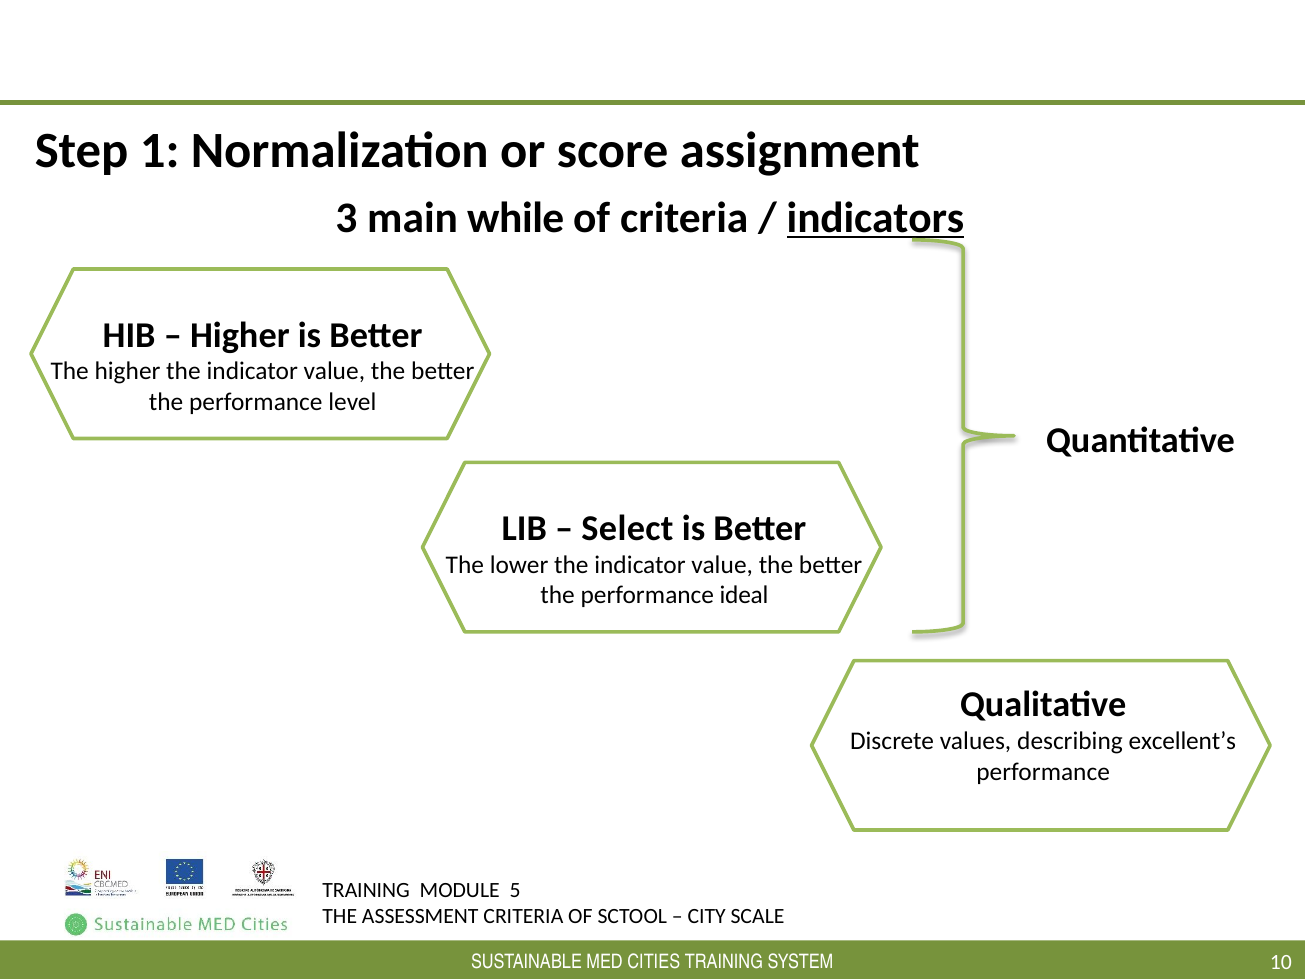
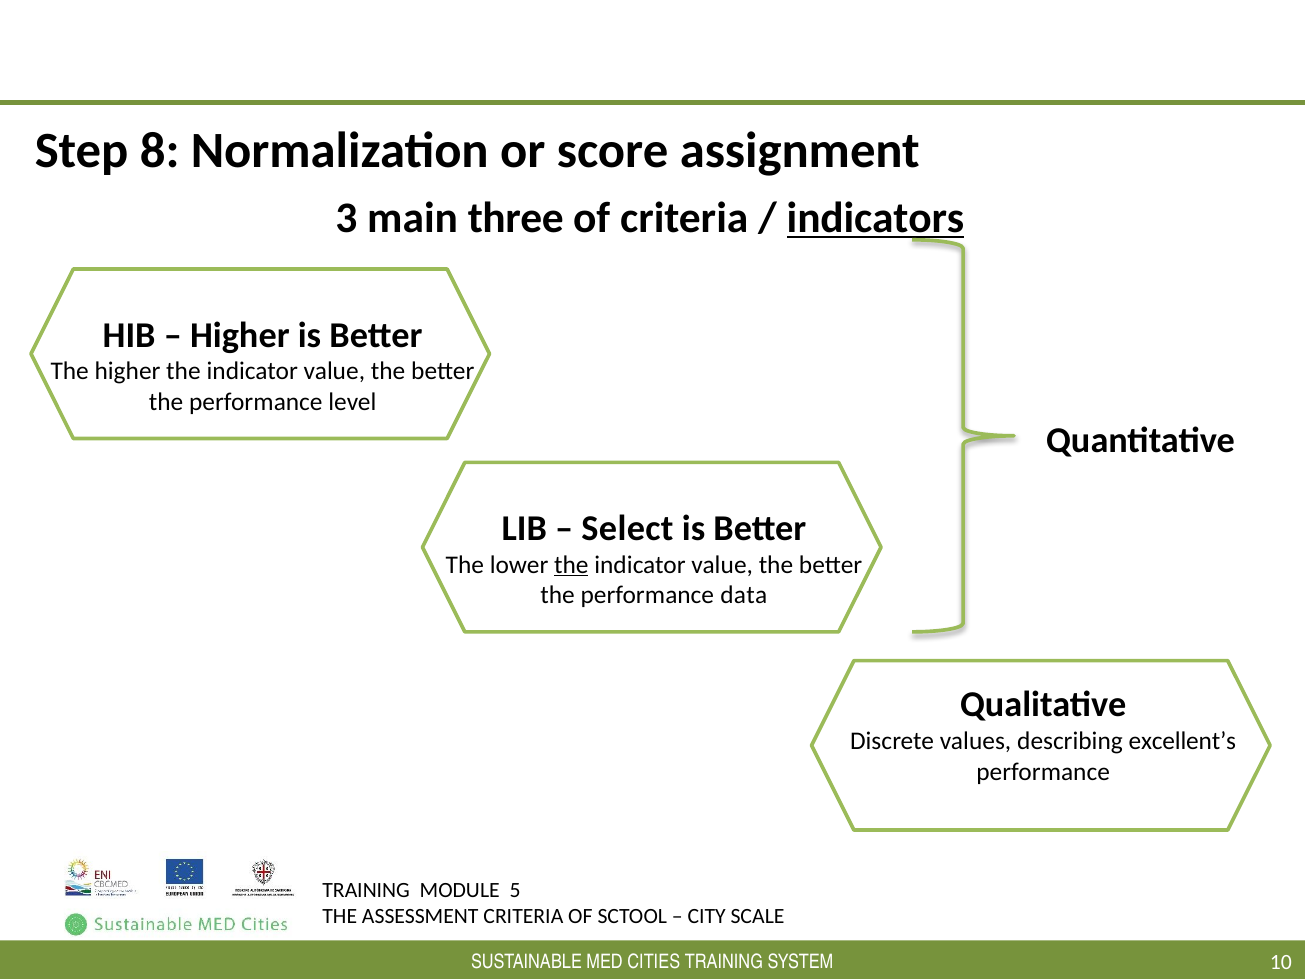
1: 1 -> 8 (160, 151)
while: while -> three (516, 218)
the underline: none -> present (571, 565)
ideal: ideal -> data (744, 595)
